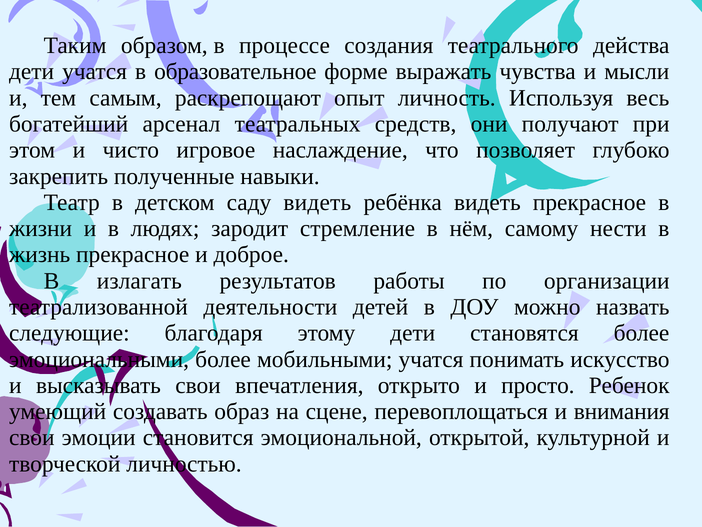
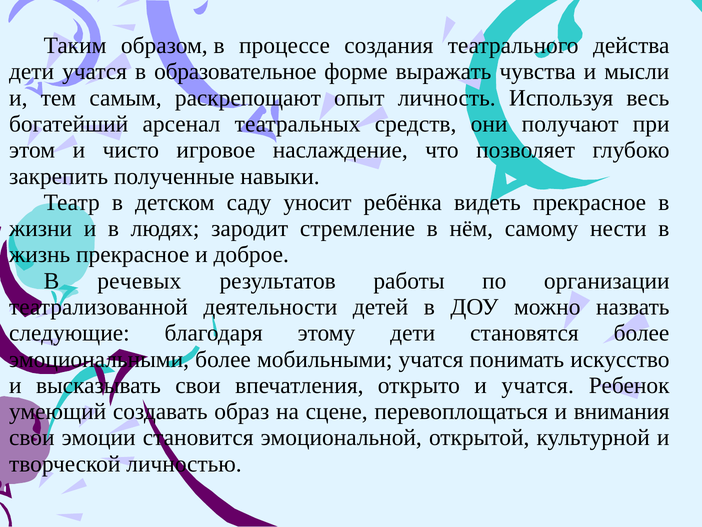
саду видеть: видеть -> уносит (318, 202)
излагать: излагать -> речевых (139, 281)
и просто: просто -> учатся (538, 385)
